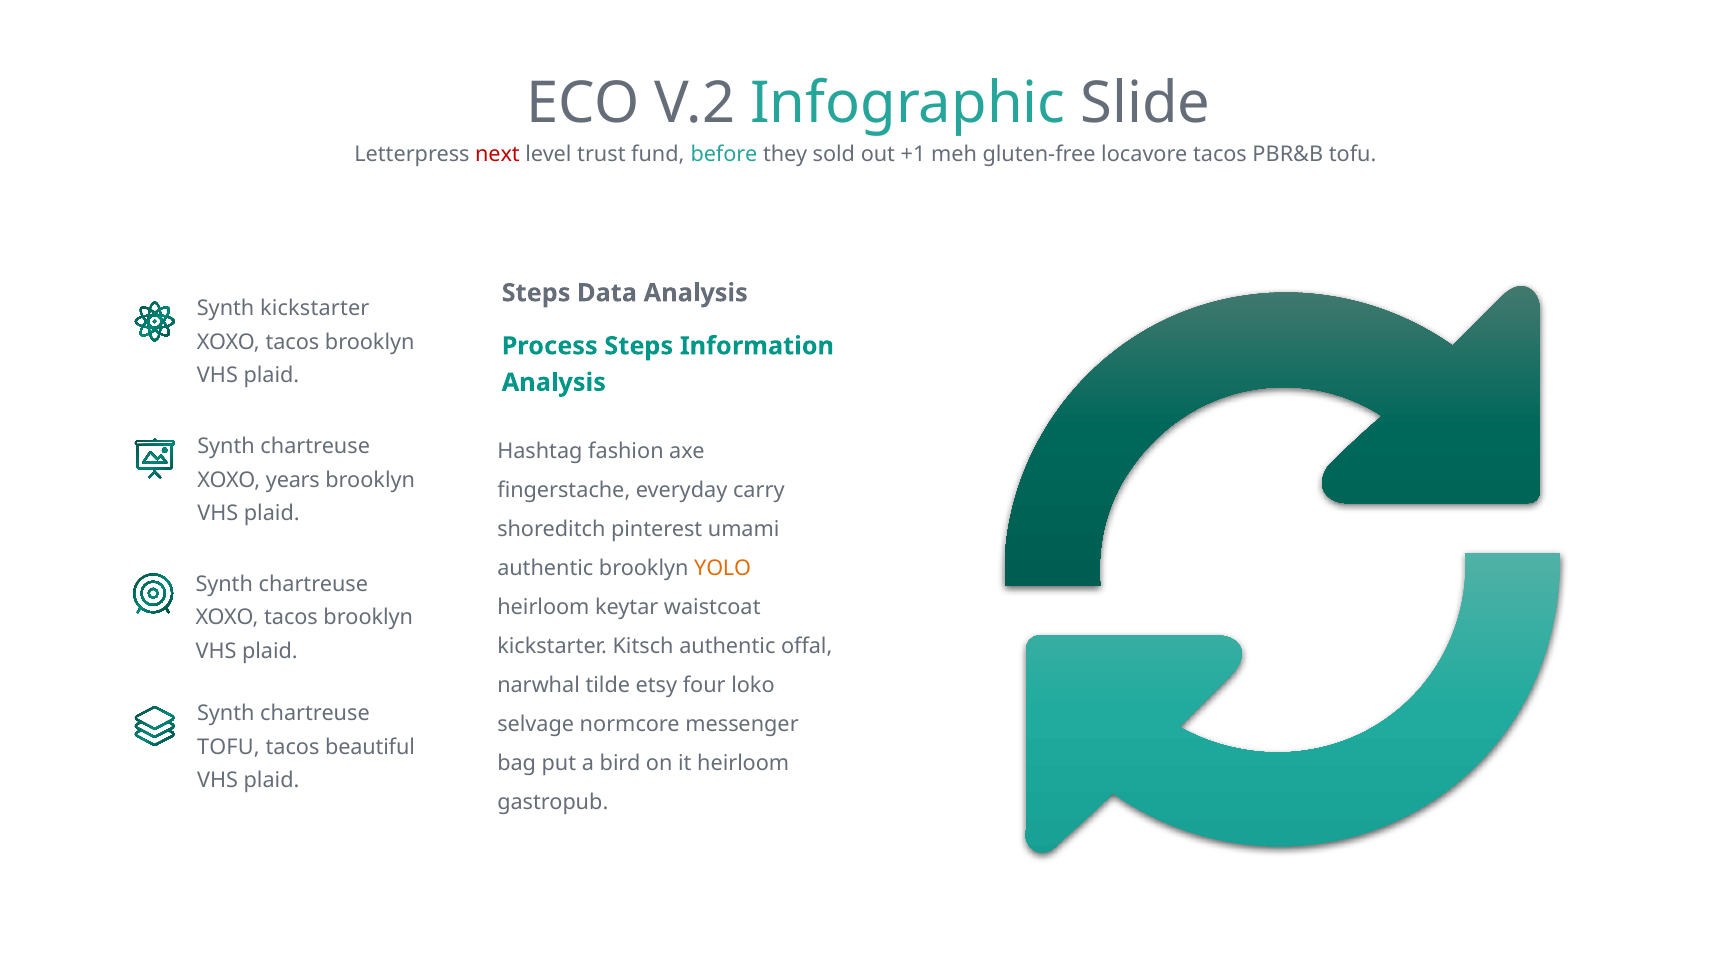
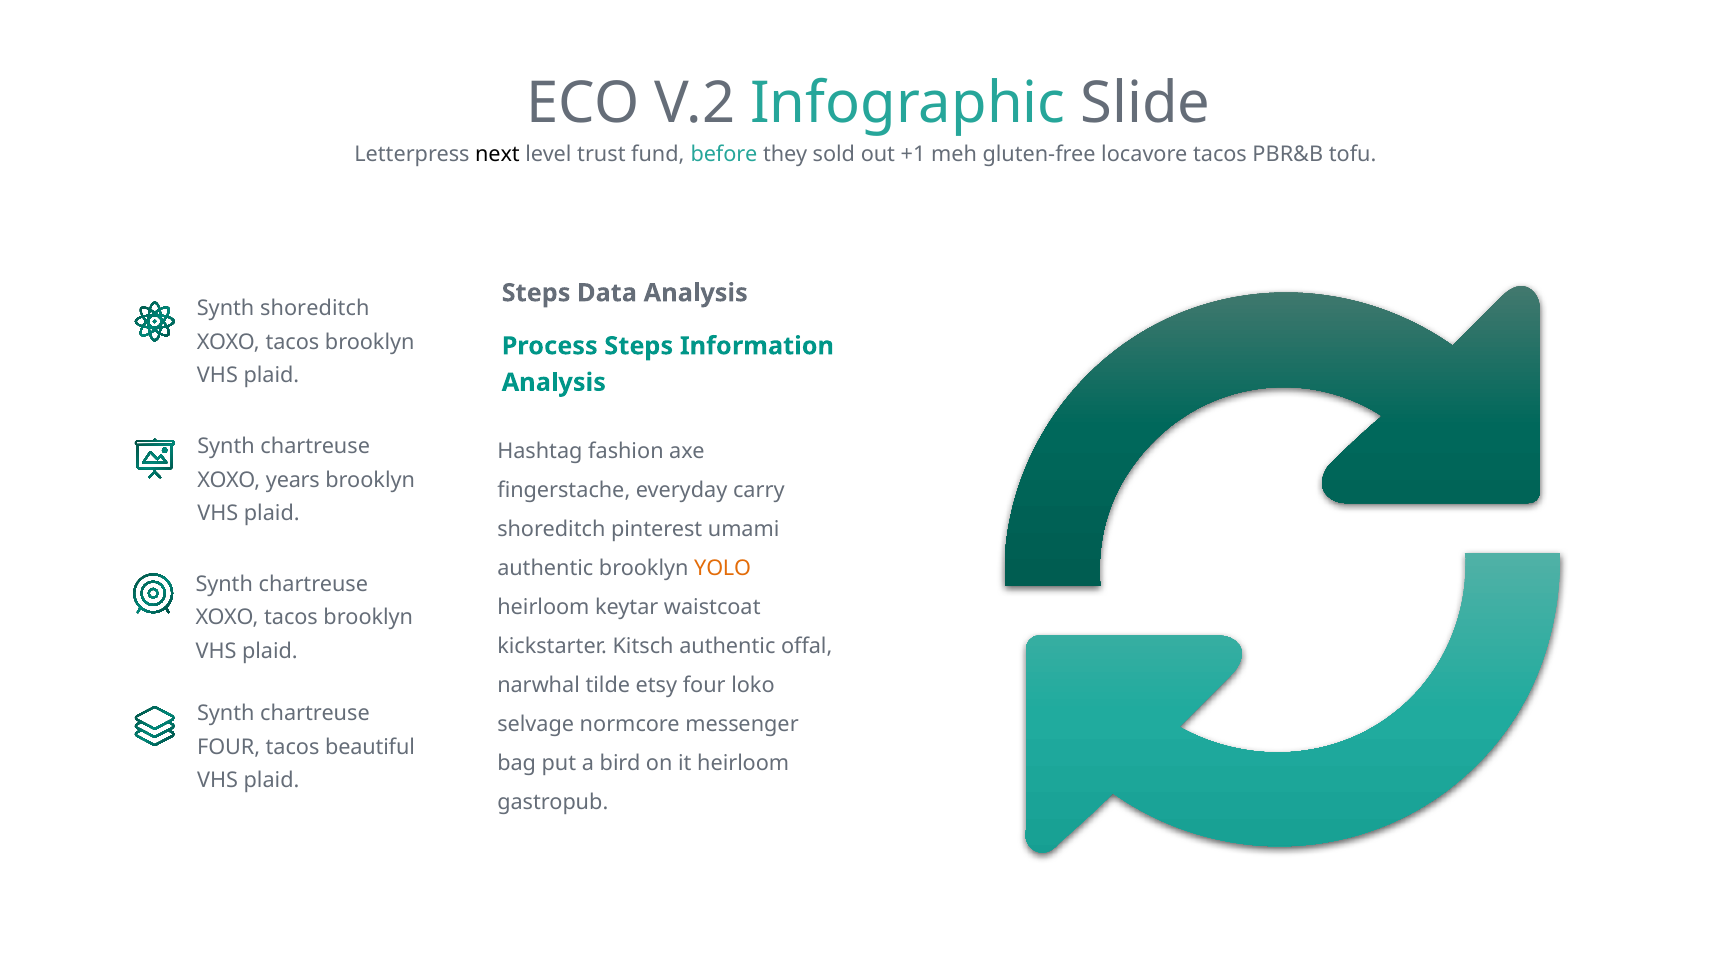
next colour: red -> black (497, 155)
Synth kickstarter: kickstarter -> shoreditch (315, 308)
TOFU: TOFU -> FOUR (229, 747)
